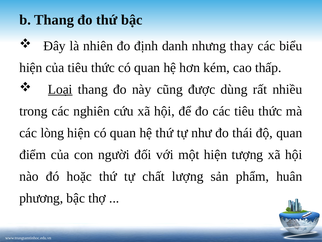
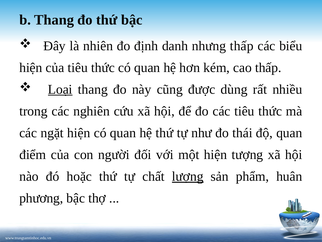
nhưng thay: thay -> thấp (242, 46)
lòng: lòng -> ngặt (52, 133)
lượng underline: none -> present (188, 176)
